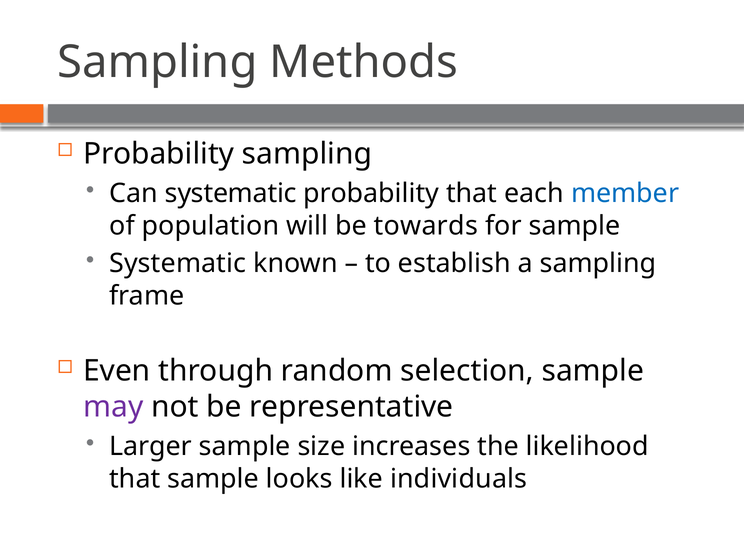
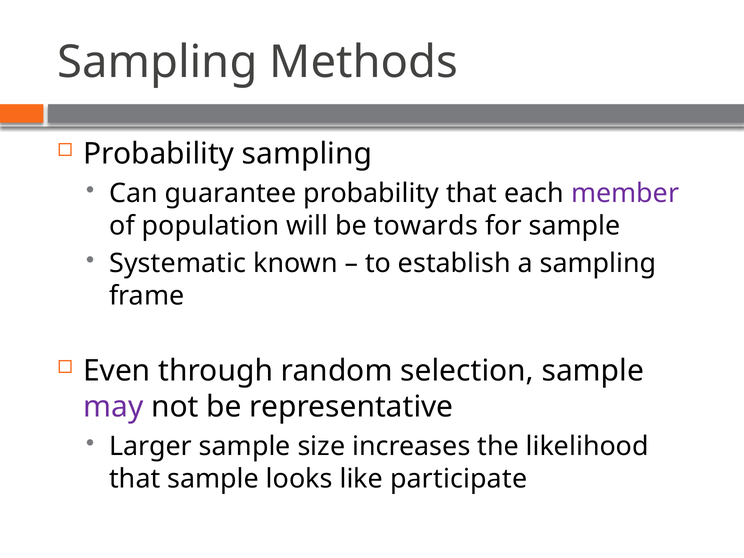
Can systematic: systematic -> guarantee (231, 194)
member colour: blue -> purple (625, 194)
individuals: individuals -> participate (459, 479)
